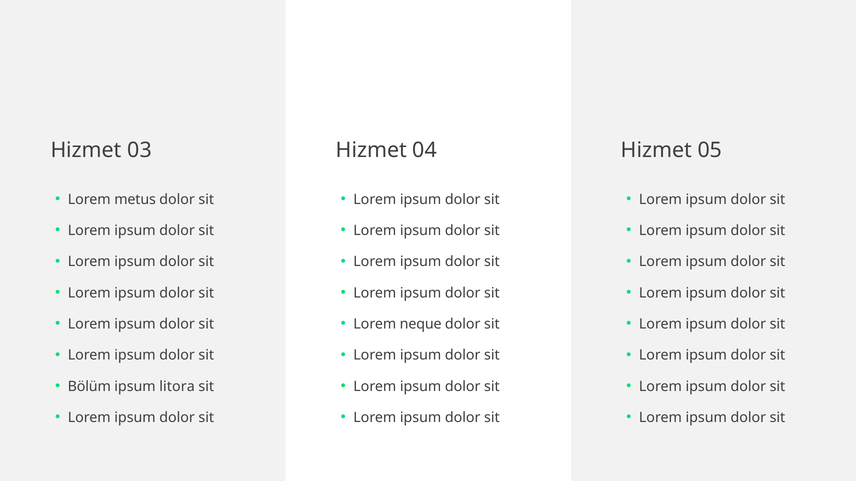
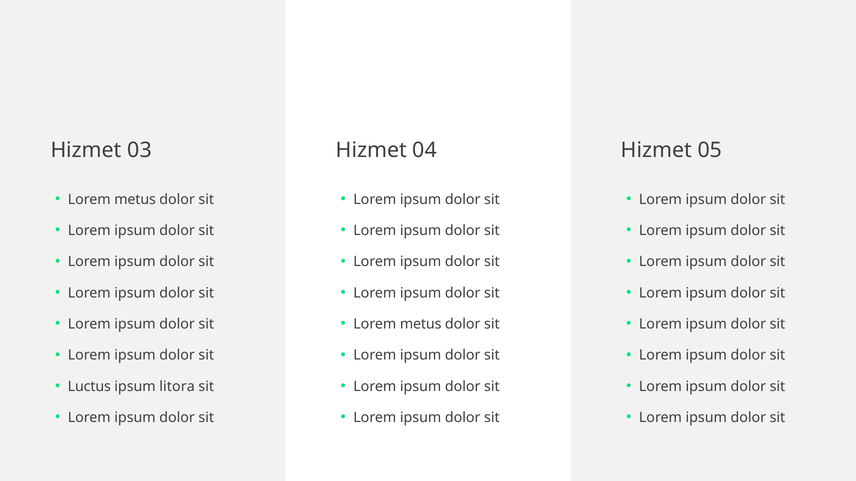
neque: neque -> metus (421, 324)
Bölüm: Bölüm -> Luctus (89, 387)
